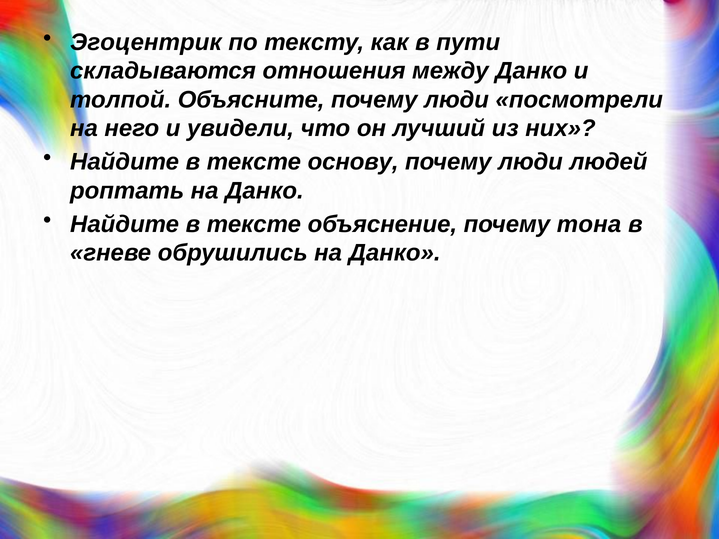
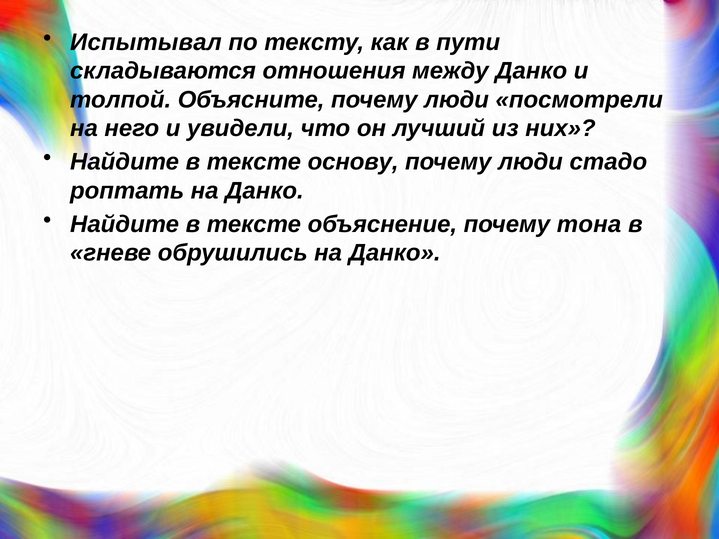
Эгоцентрик: Эгоцентрик -> Испытывал (146, 42)
людей: людей -> стадо (608, 162)
